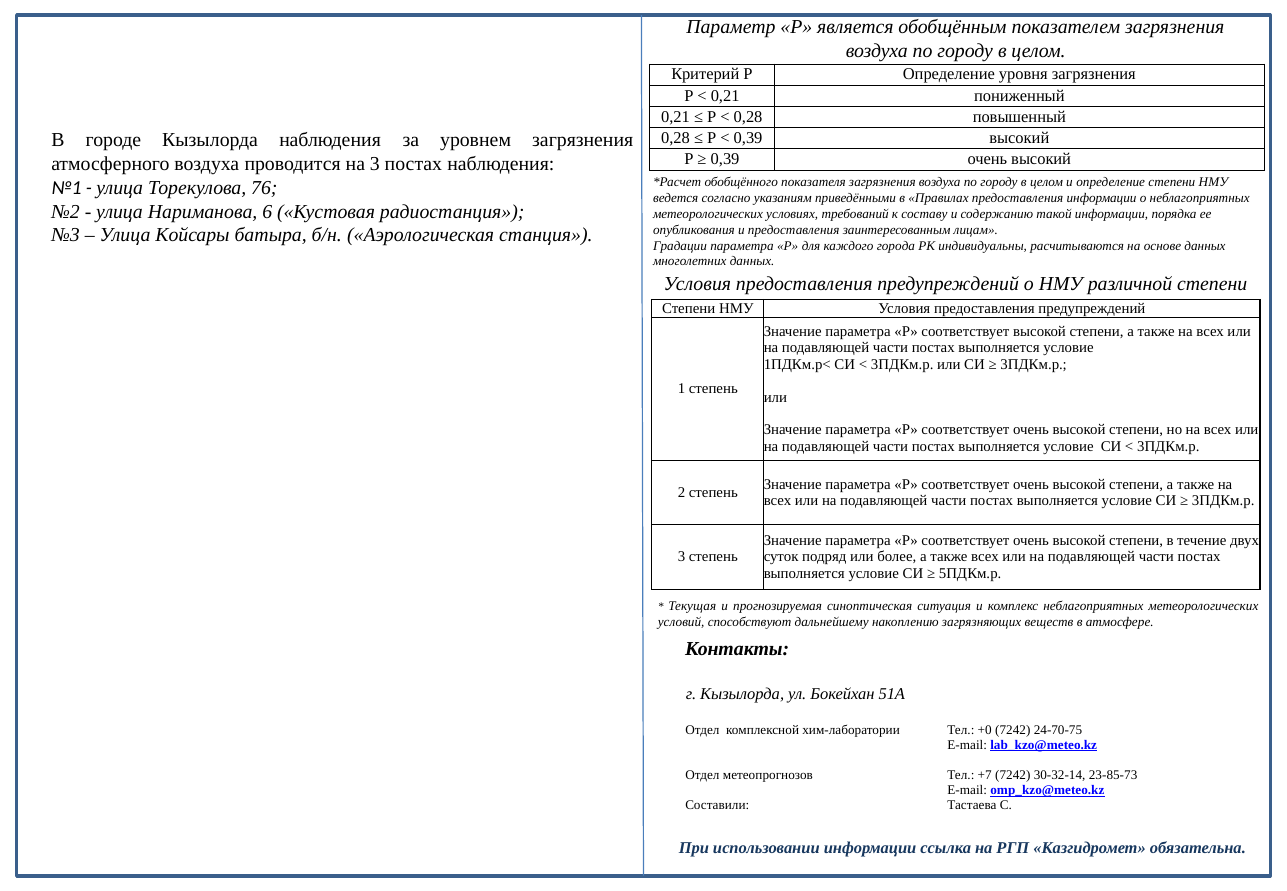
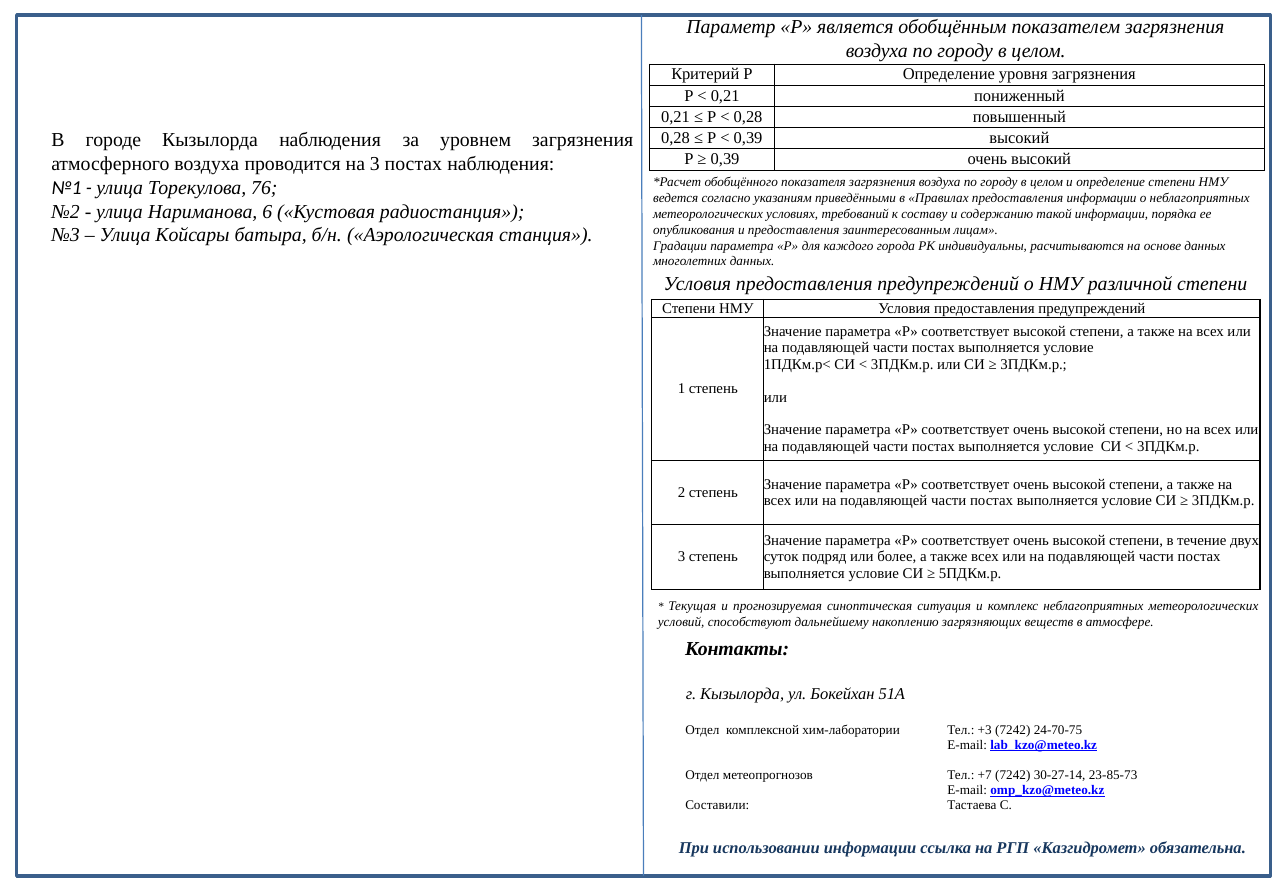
+0: +0 -> +3 (985, 730)
30-32-14: 30-32-14 -> 30-27-14 (1060, 775)
